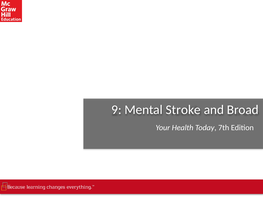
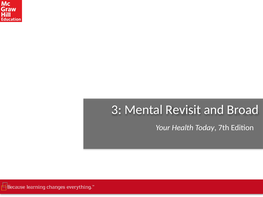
9: 9 -> 3 (116, 110)
Stroke: Stroke -> Revisit (183, 110)
